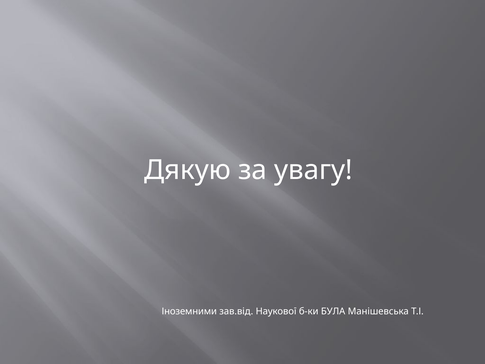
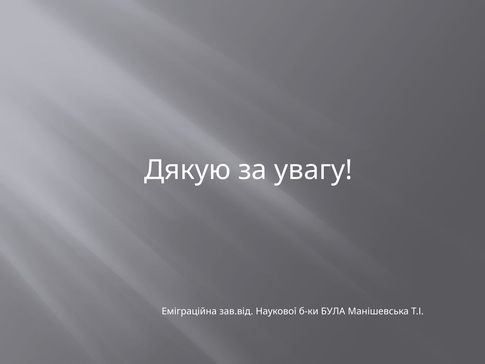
Іноземними: Іноземними -> Еміграційна (189, 311)
